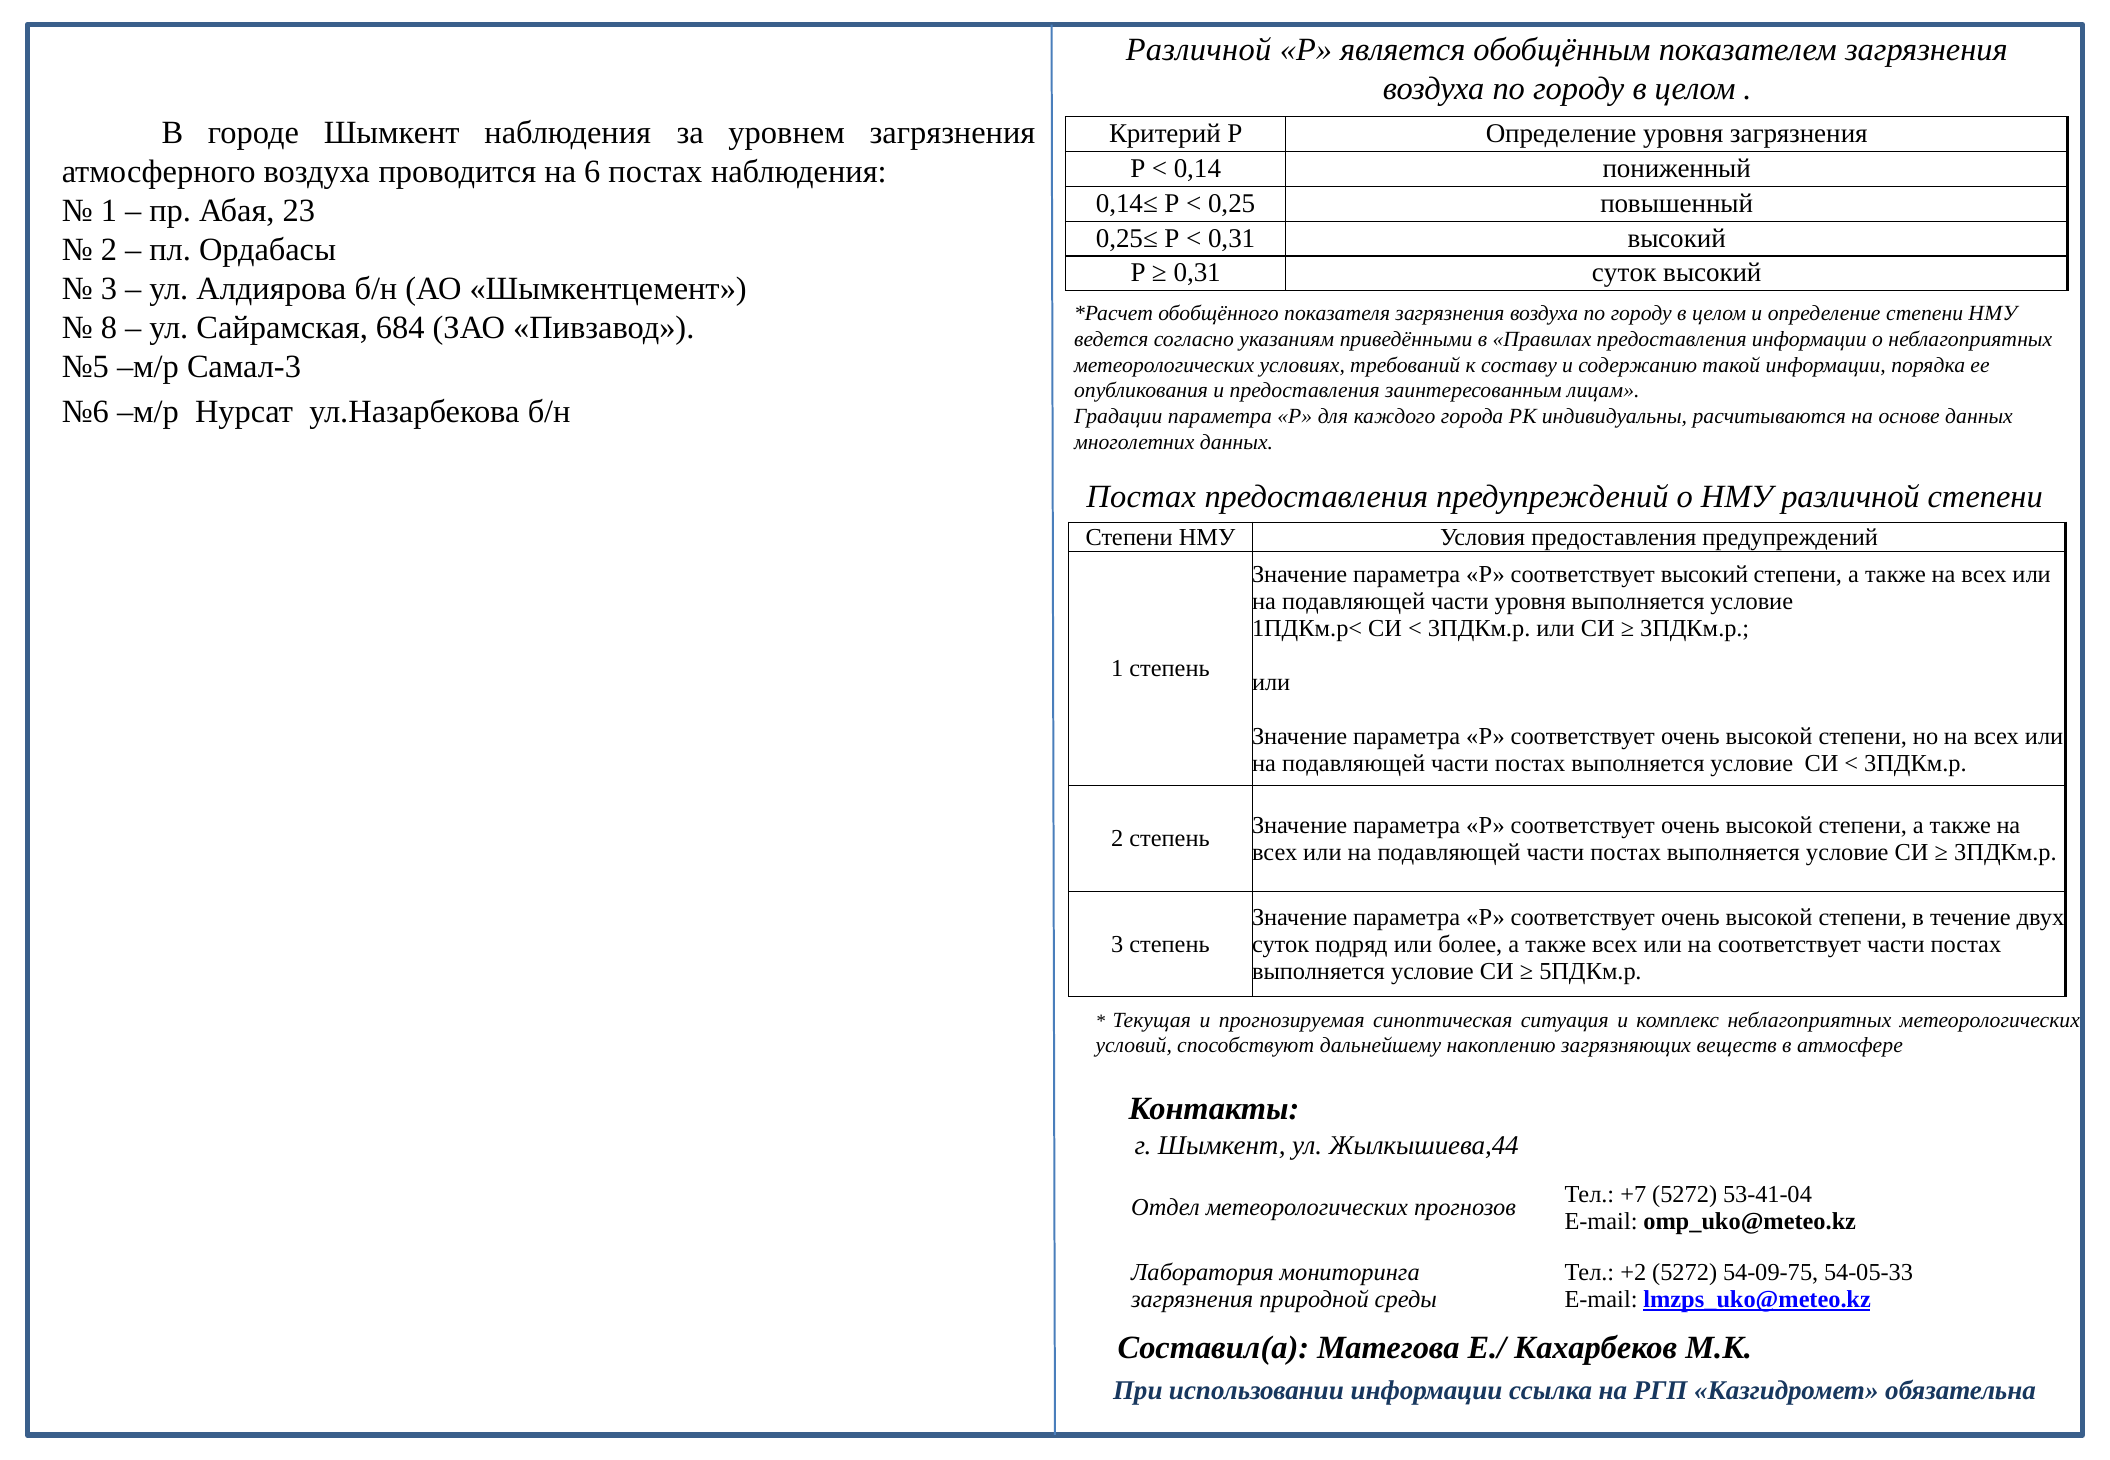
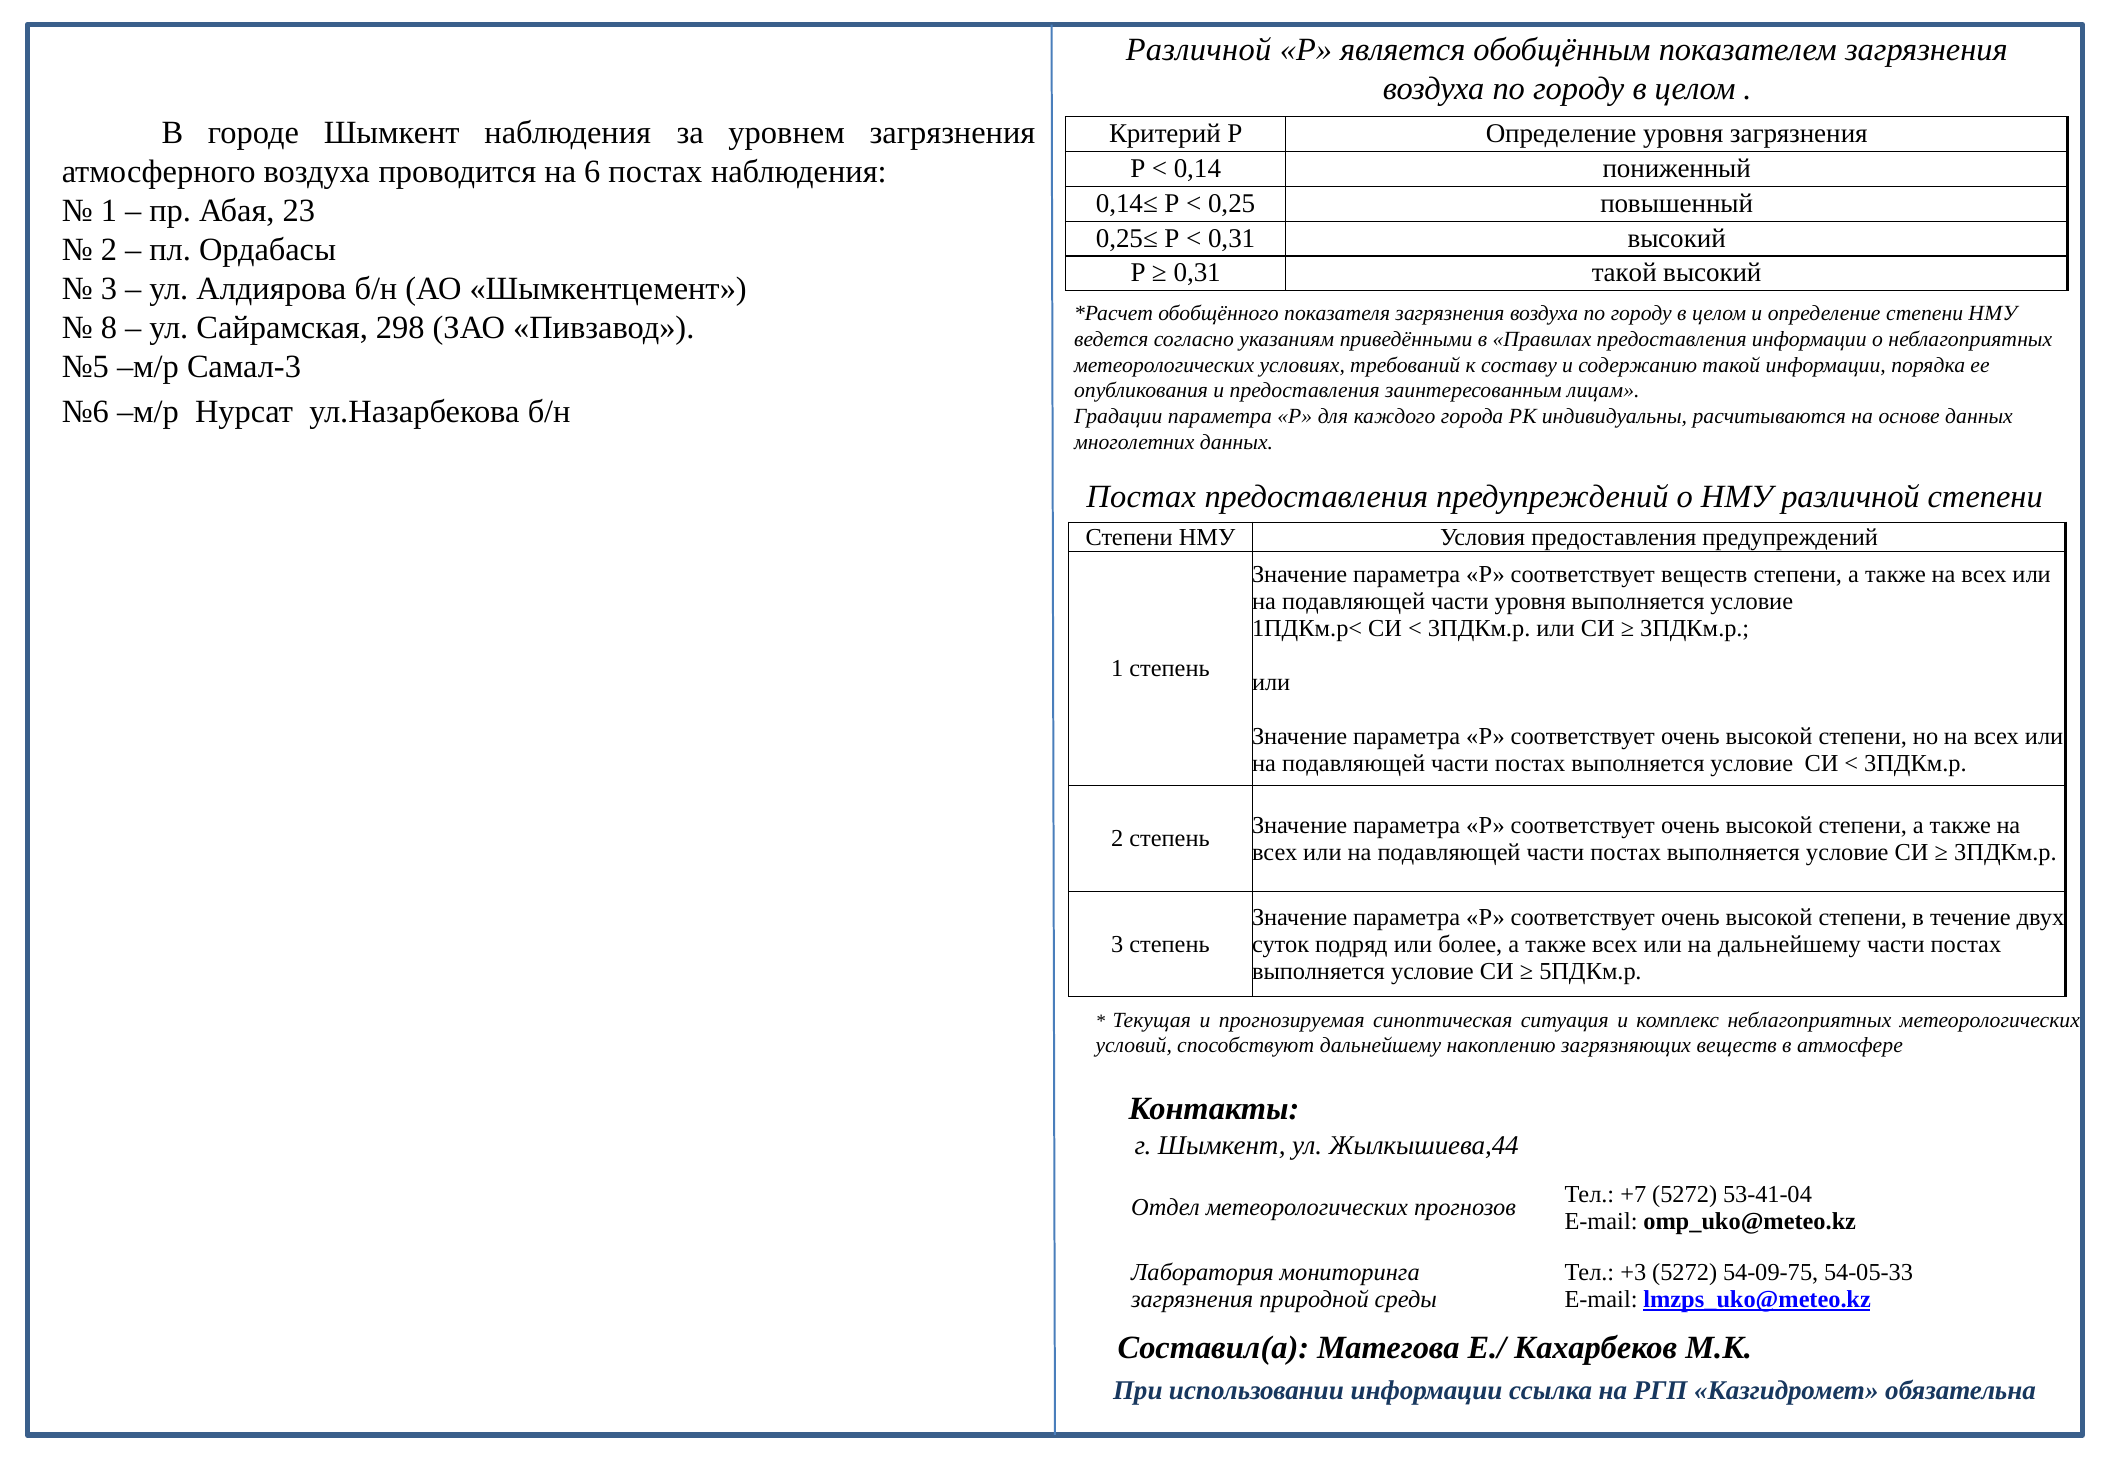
0,31 суток: суток -> такой (1624, 273)
684: 684 -> 298 (400, 328)
соответствует высокий: высокий -> веществ (1704, 575)
на соответствует: соответствует -> дальнейшему (1789, 945)
+2: +2 -> +3 (1633, 1273)
